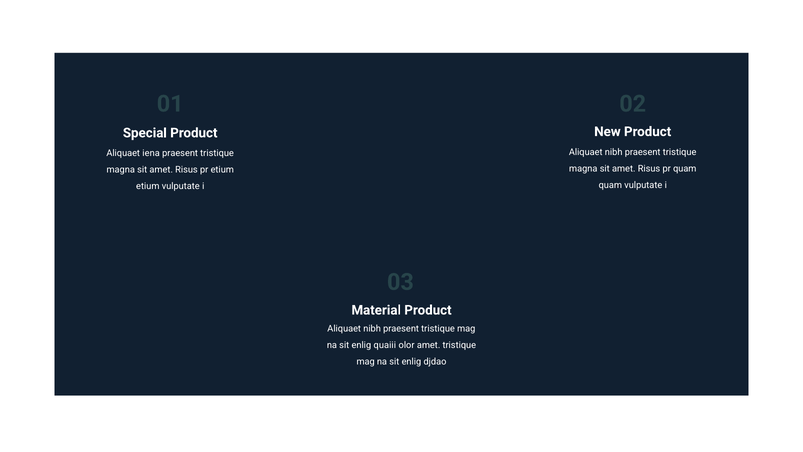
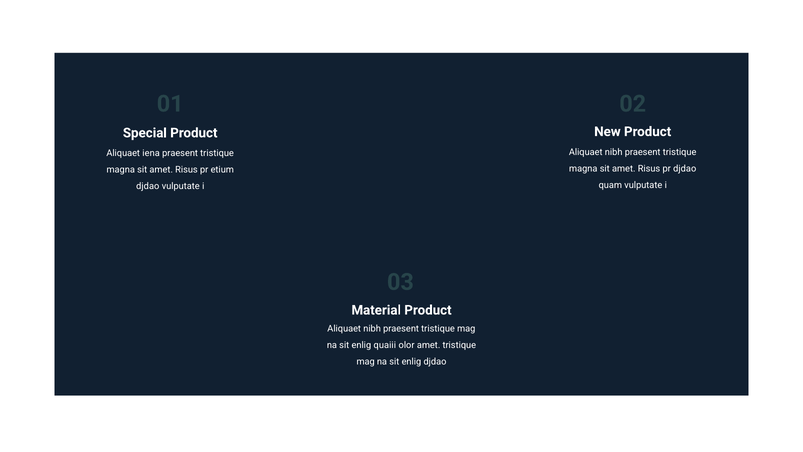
pr quam: quam -> djdao (685, 168)
etium: etium -> djdao (148, 186)
